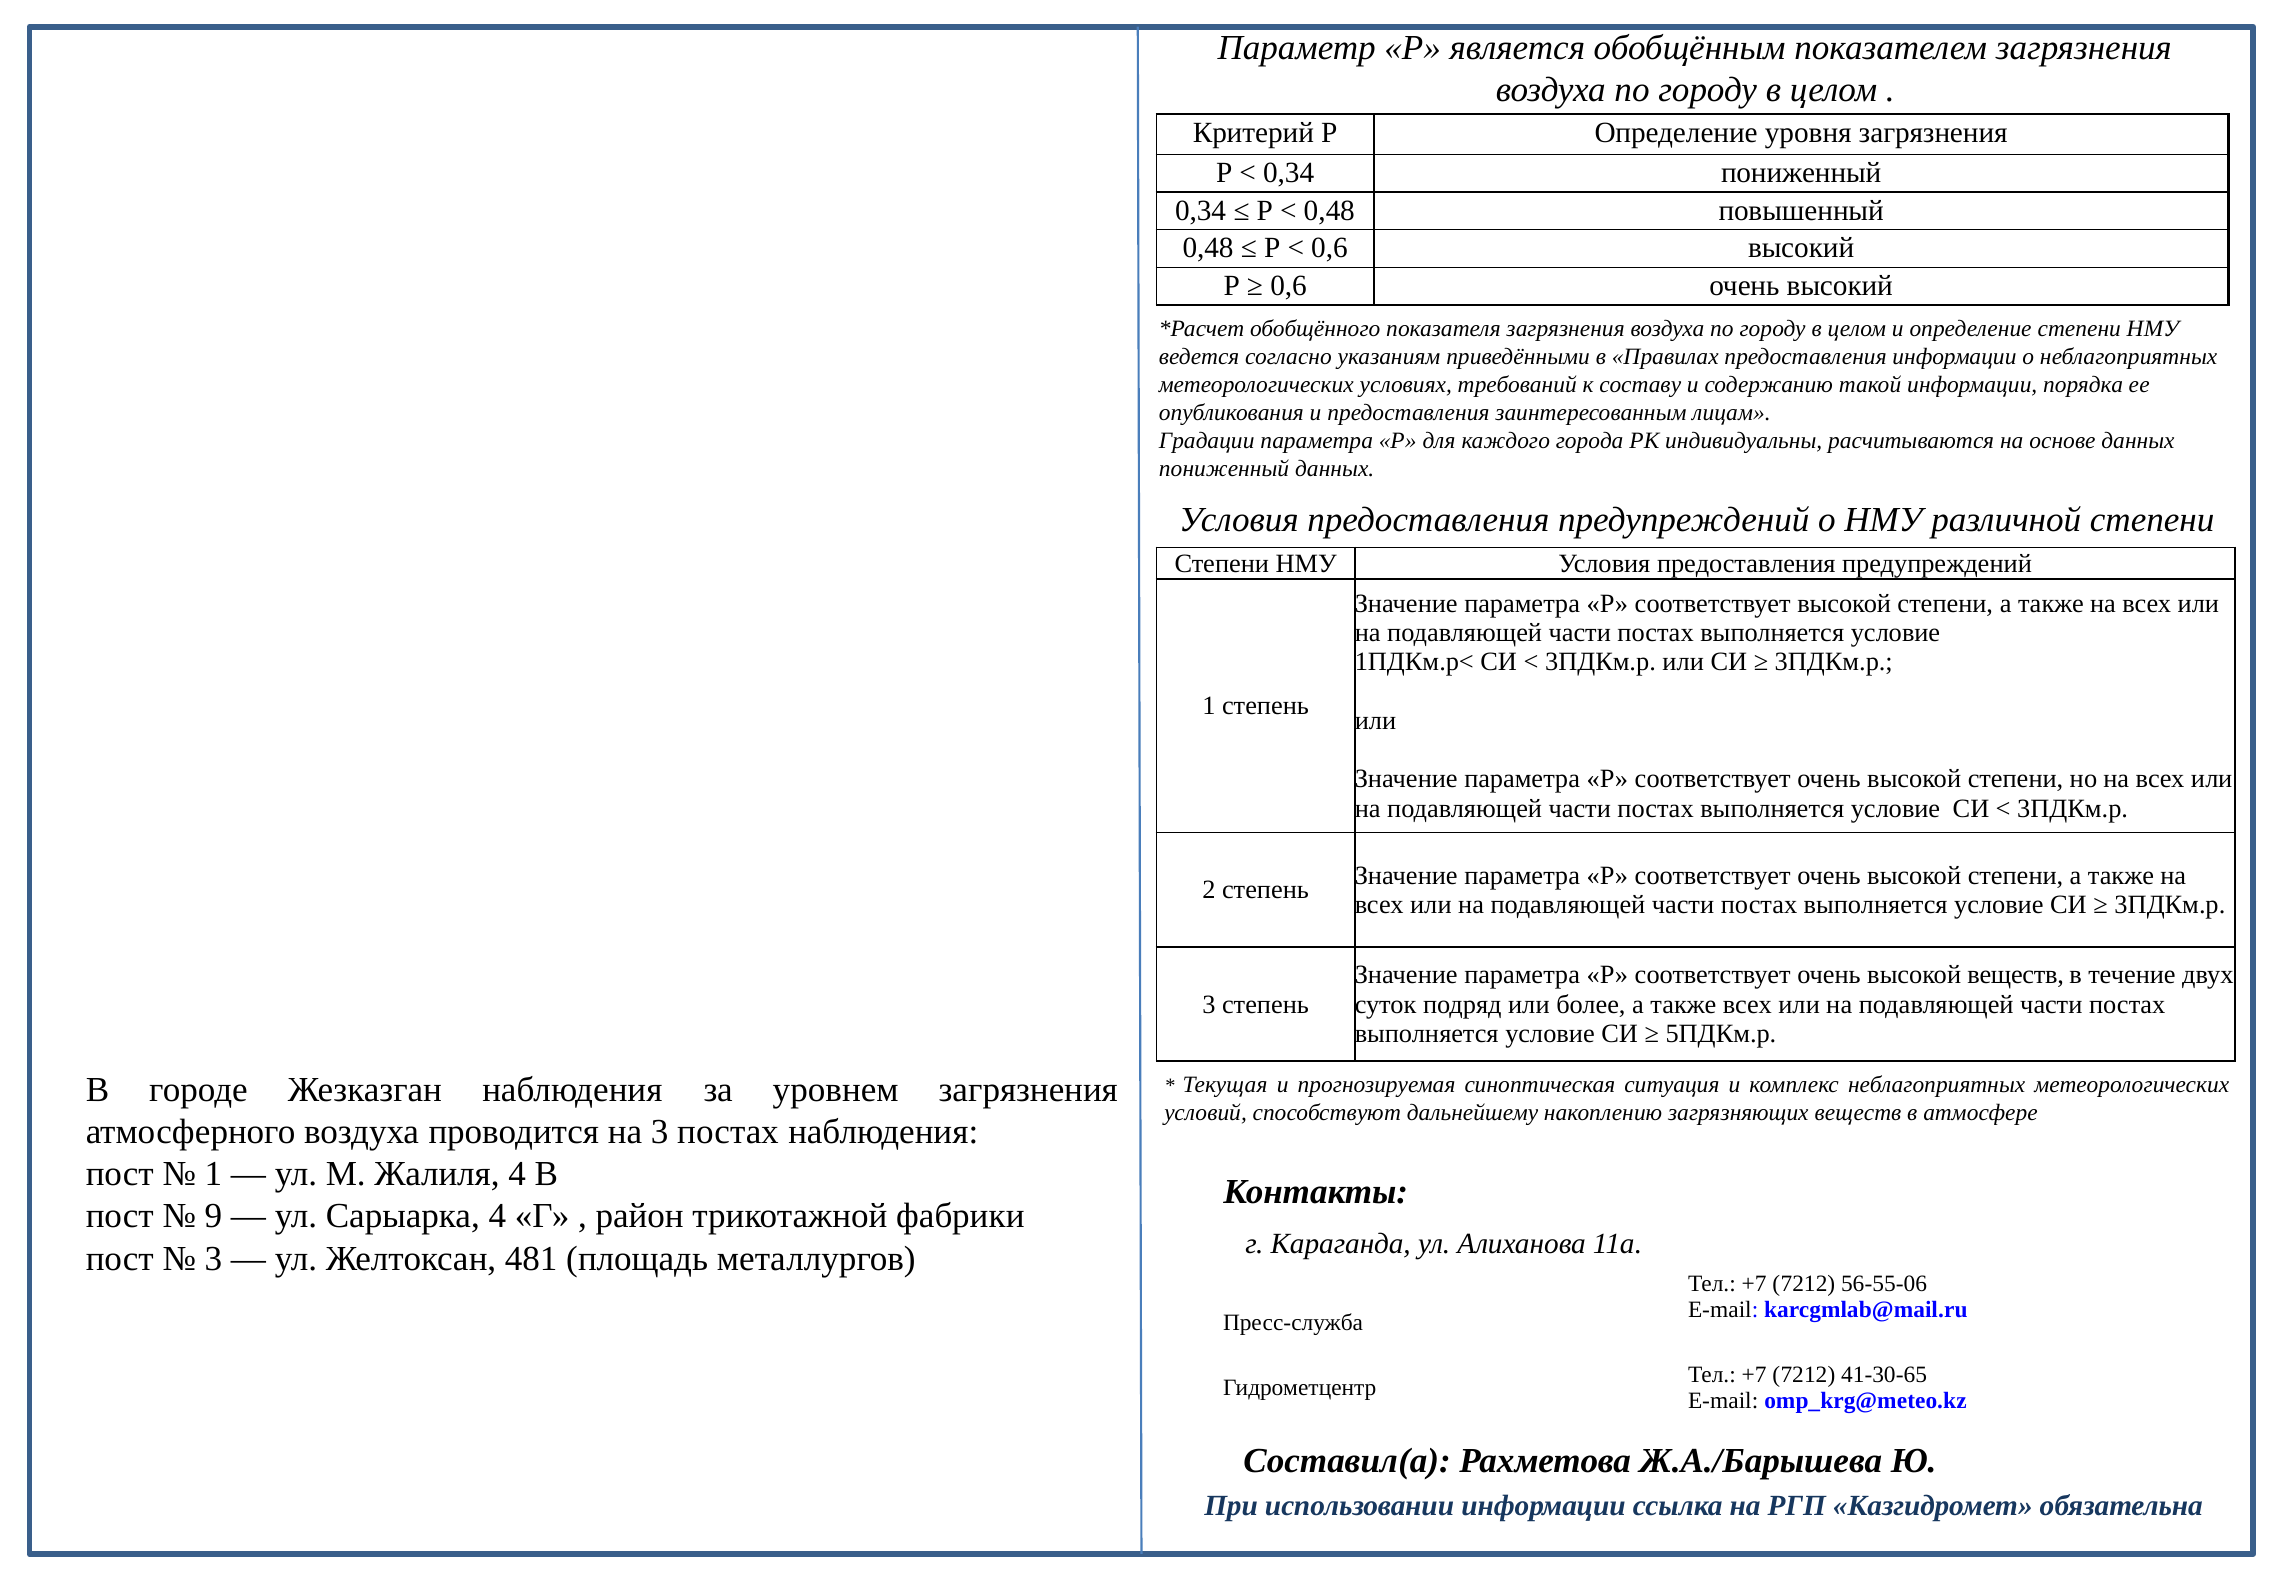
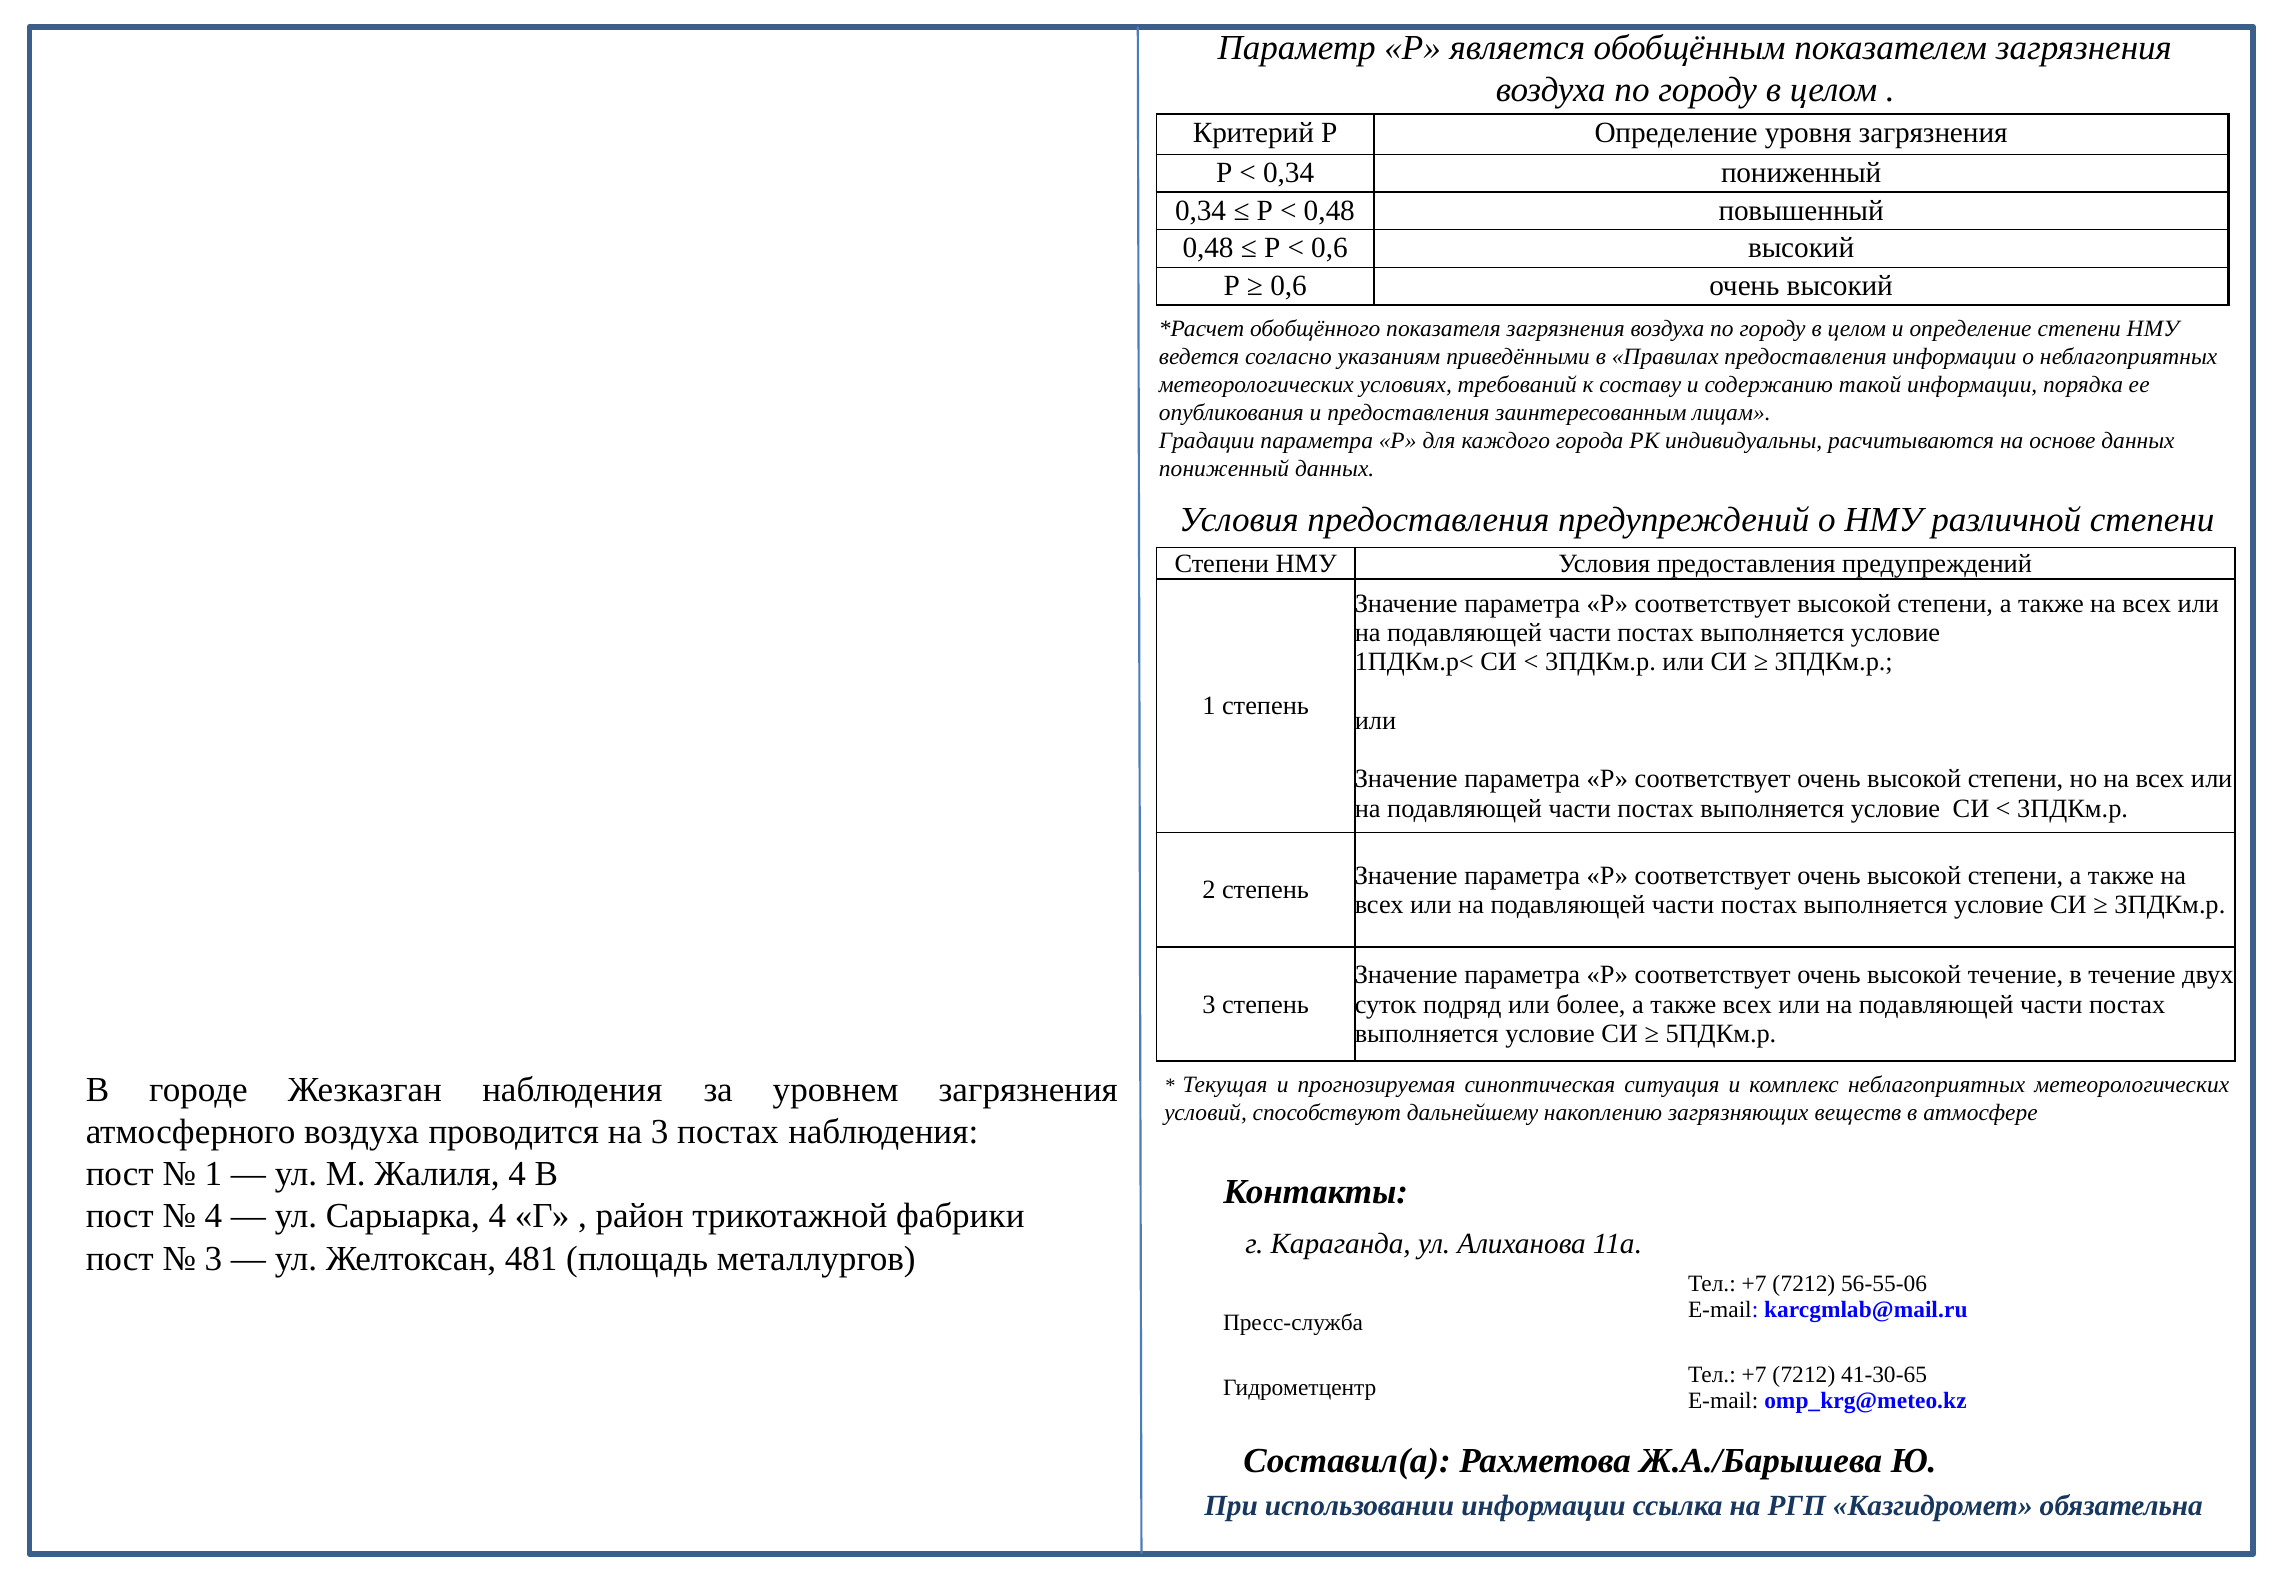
высокой веществ: веществ -> течение (2015, 975)
9: 9 -> 4 (213, 1216)
